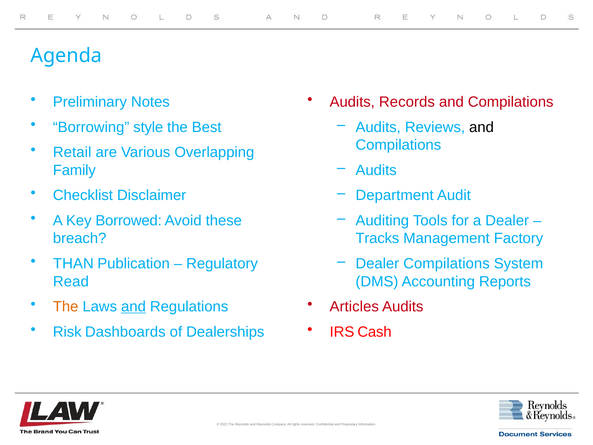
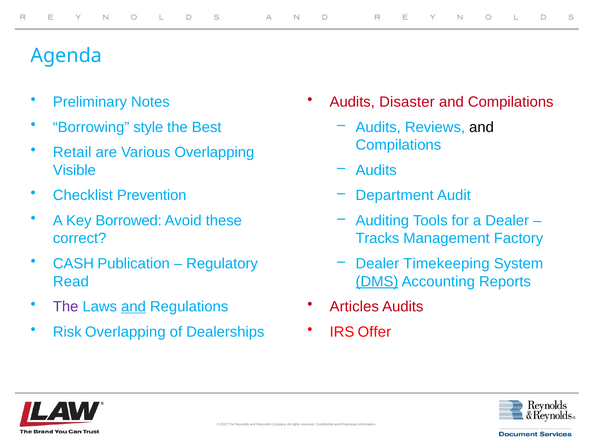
Records: Records -> Disaster (407, 102)
Family: Family -> Visible (74, 170)
Disclaimer: Disclaimer -> Prevention (152, 195)
breach: breach -> correct (80, 238)
THAN: THAN -> CASH (73, 263)
Dealer Compilations: Compilations -> Timekeeping (446, 263)
DMS underline: none -> present (377, 281)
The colour: orange -> purple (66, 307)
Risk Dashboards: Dashboards -> Overlapping (125, 332)
Cash: Cash -> Offer (374, 332)
